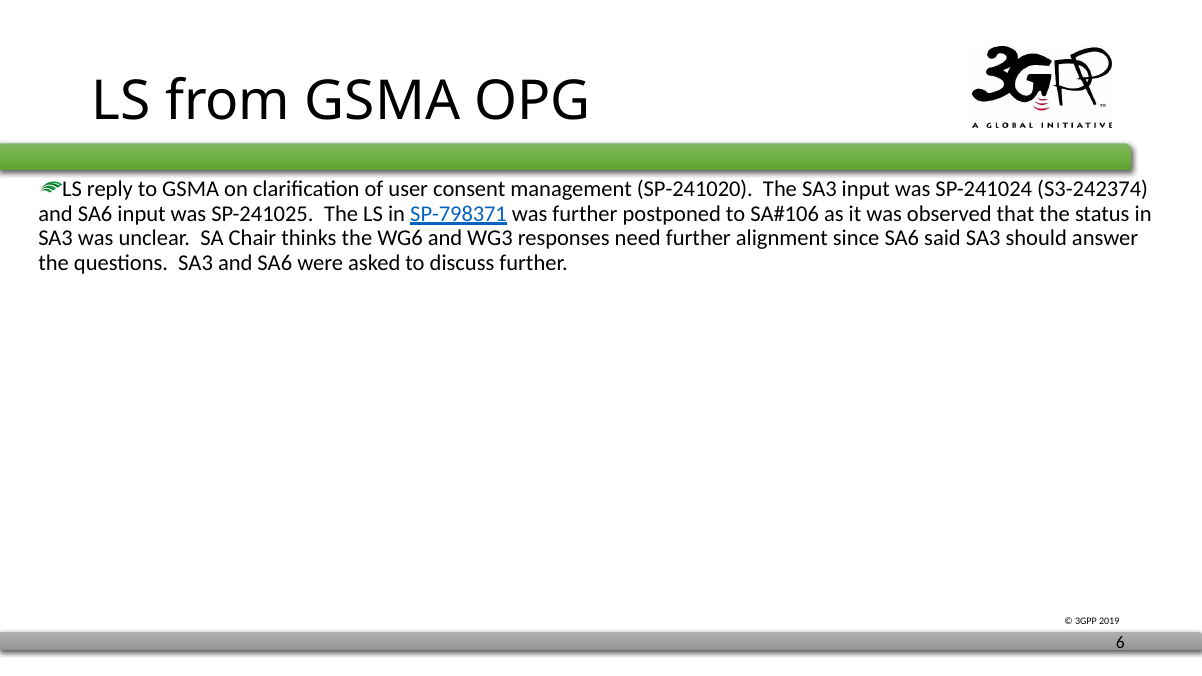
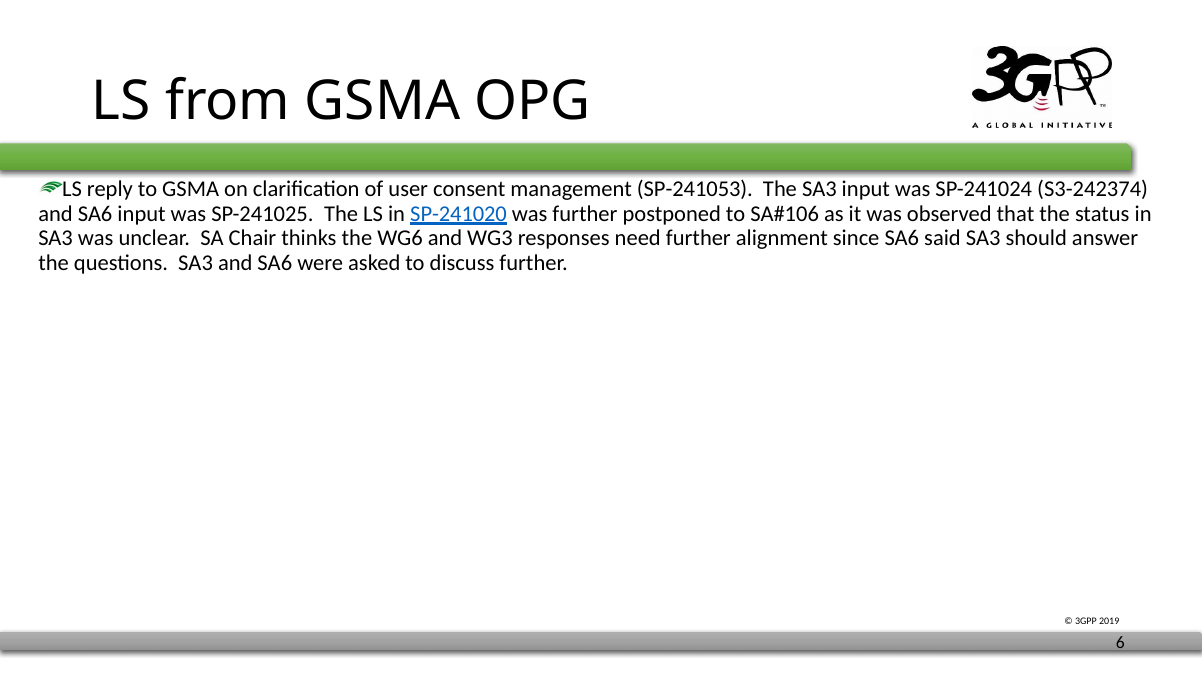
SP-241020: SP-241020 -> SP-241053 (695, 189)
SP-798371: SP-798371 -> SP-241020 (459, 214)
